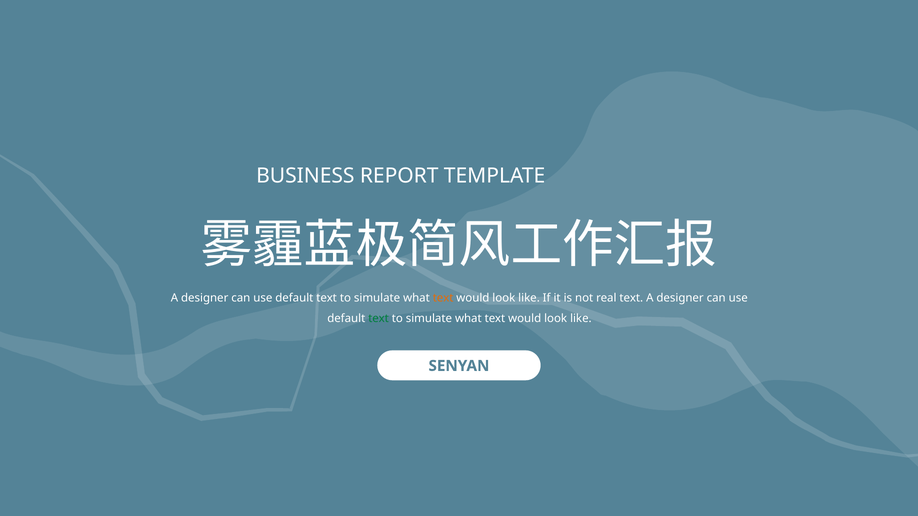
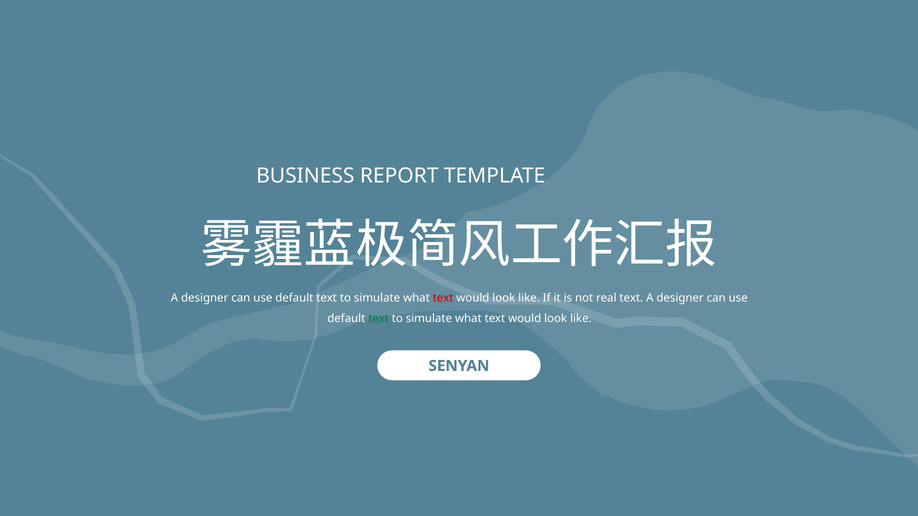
text colour: orange -> red (443, 298)
